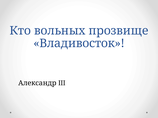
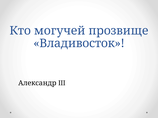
вольных: вольных -> могучей (60, 31)
